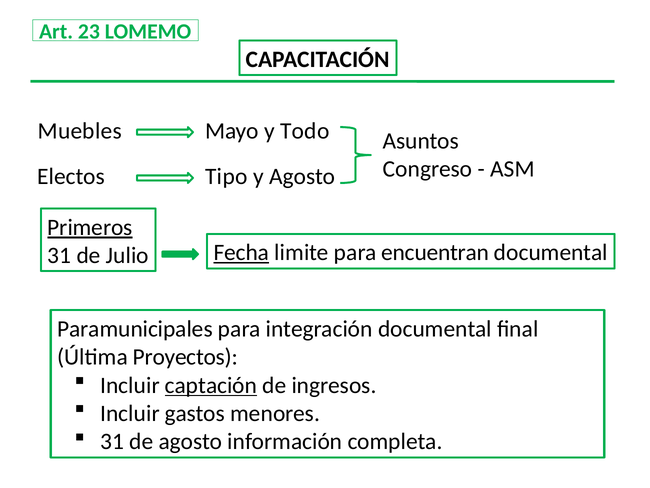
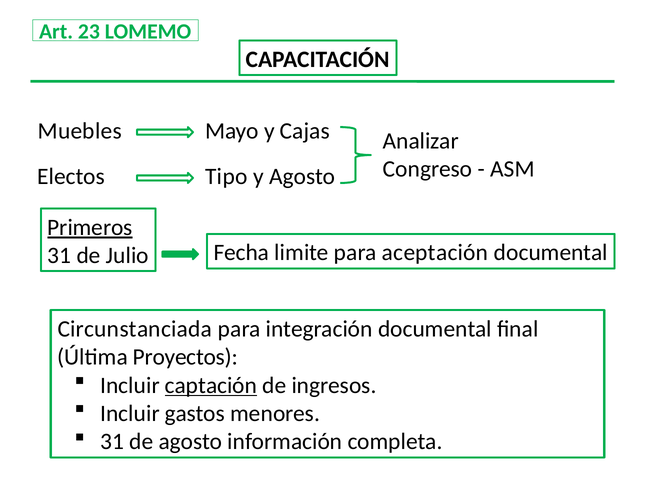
Todo: Todo -> Cajas (305, 131)
Asuntos: Asuntos -> Analizar (421, 141)
Fecha underline: present -> none (241, 252)
encuentran: encuentran -> aceptación (435, 252)
Paramunicipales: Paramunicipales -> Circunstanciada (135, 329)
